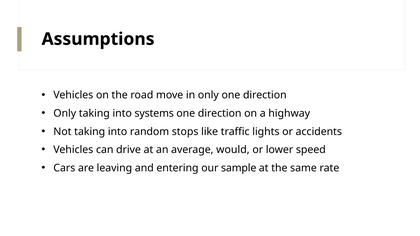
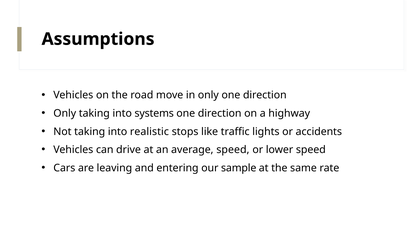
random: random -> realistic (149, 132)
average would: would -> speed (233, 150)
